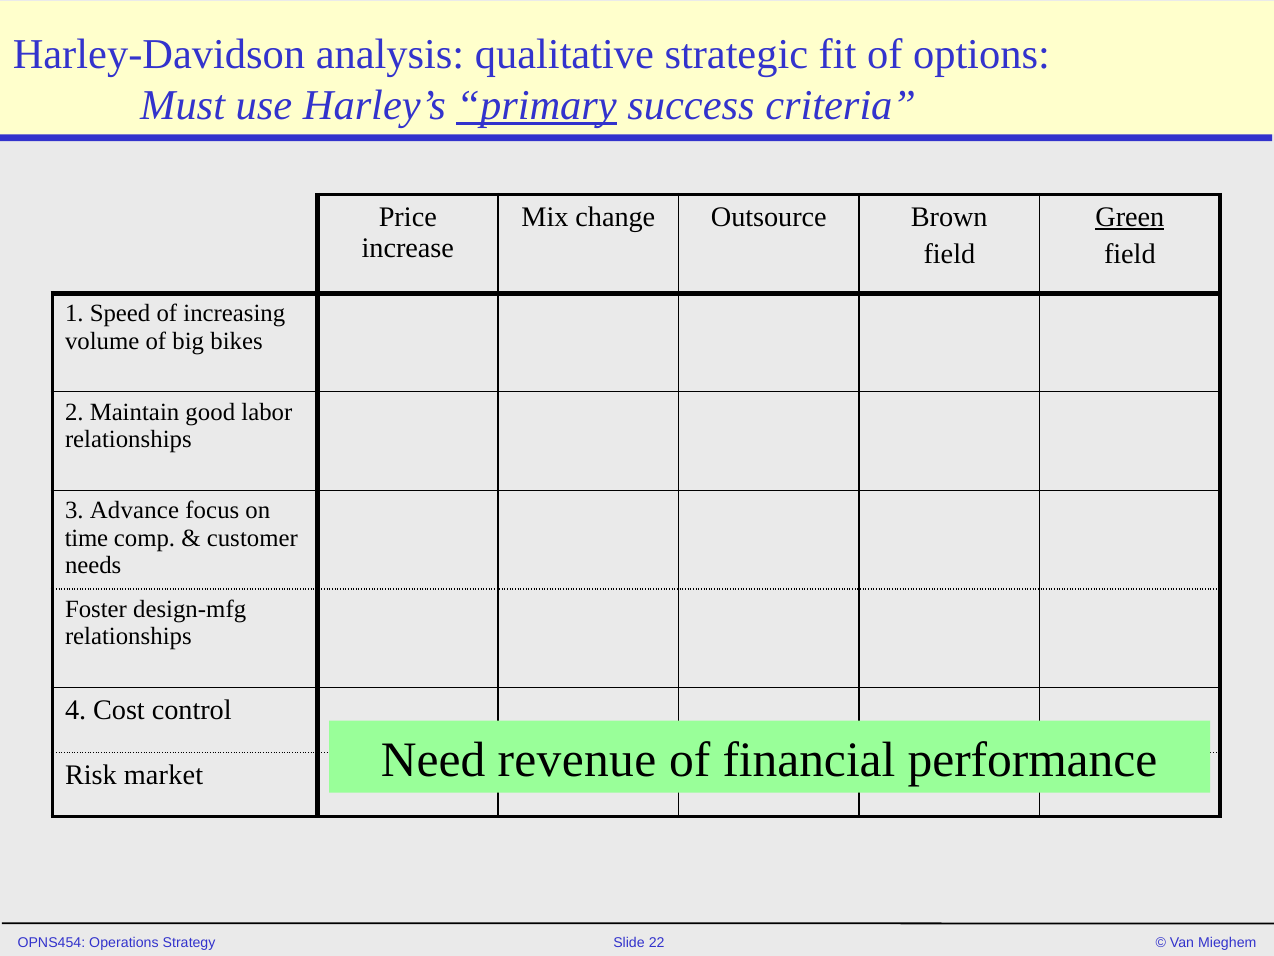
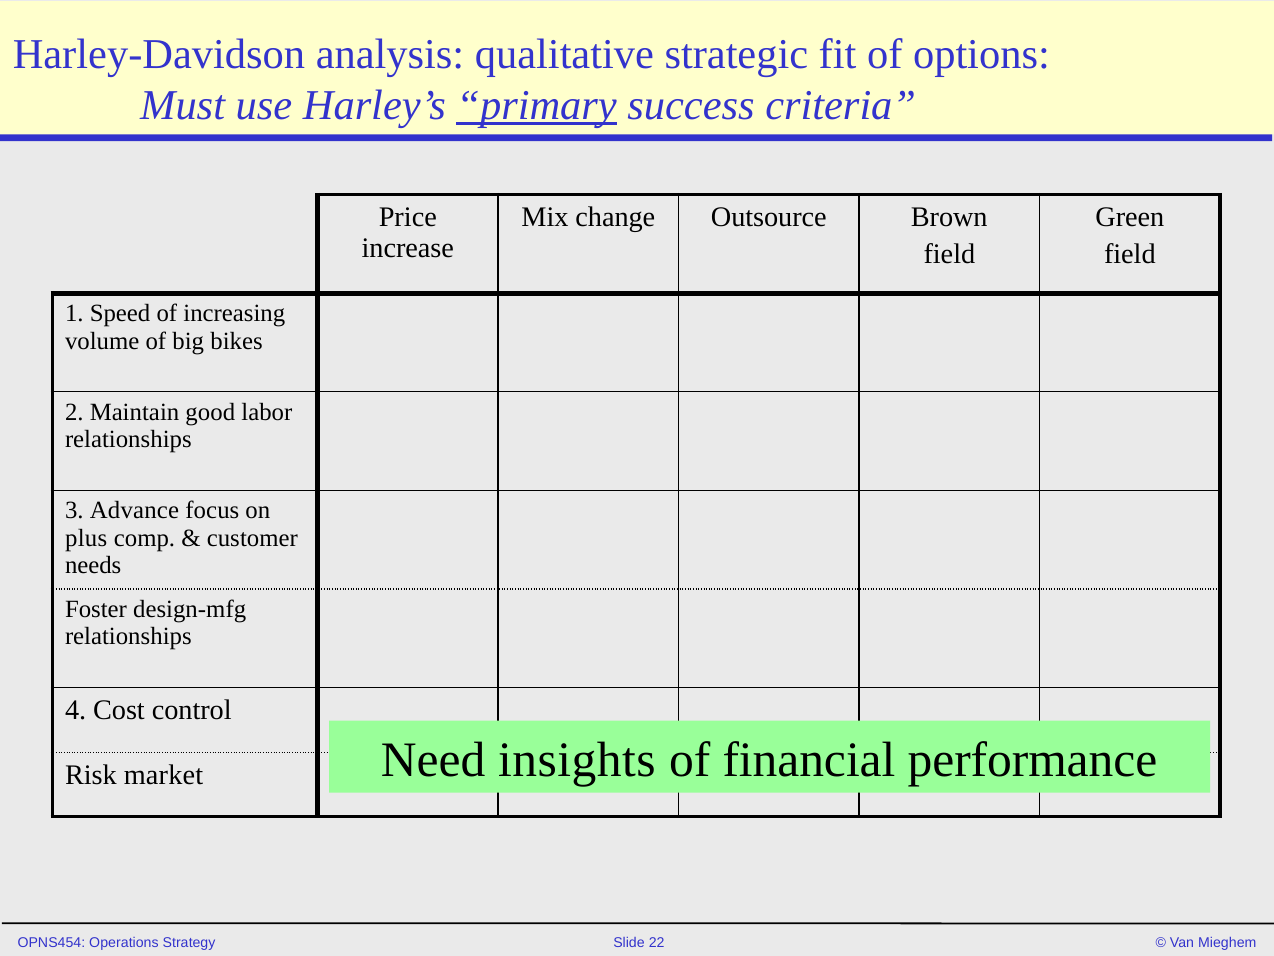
Green underline: present -> none (1130, 217)
time: time -> plus (86, 538)
revenue: revenue -> insights (577, 760)
